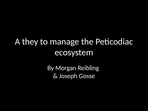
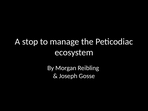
they: they -> stop (30, 42)
